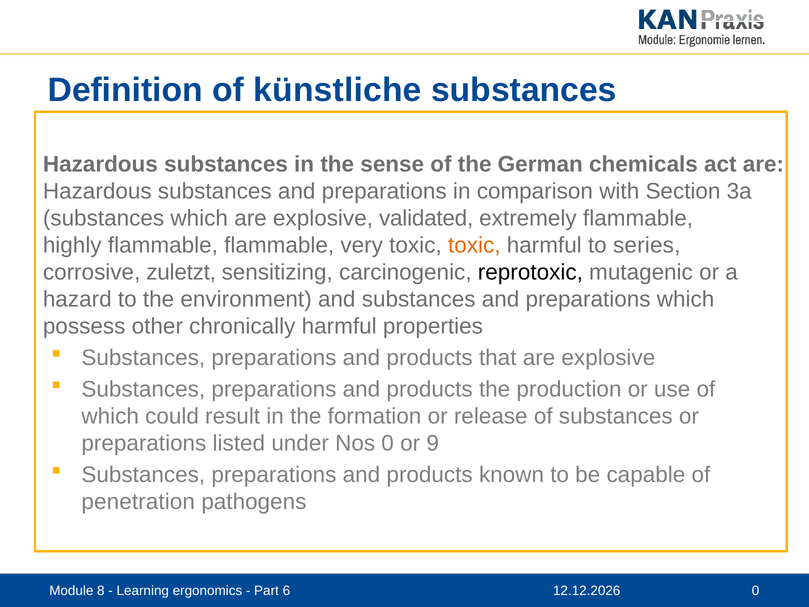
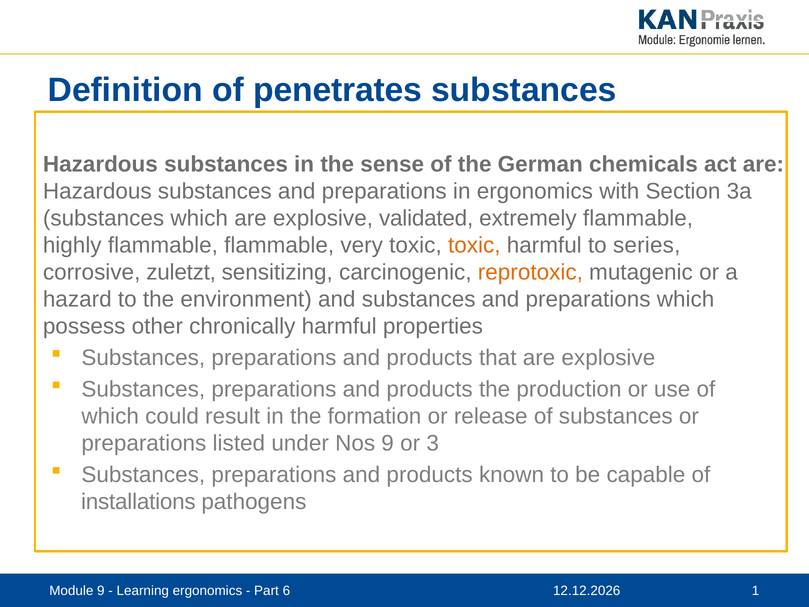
künstliche: künstliche -> penetrates (338, 90)
in comparison: comparison -> ergonomics (535, 191)
reprotoxic colour: black -> orange (530, 272)
Nos 0: 0 -> 9 (388, 443)
9: 9 -> 3 (433, 443)
penetration: penetration -> installations (138, 502)
Module 8: 8 -> 9 (101, 590)
6 0: 0 -> 1 (756, 590)
